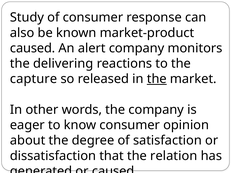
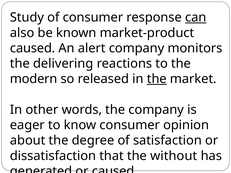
can underline: none -> present (196, 17)
capture: capture -> modern (34, 79)
relation: relation -> without (174, 156)
